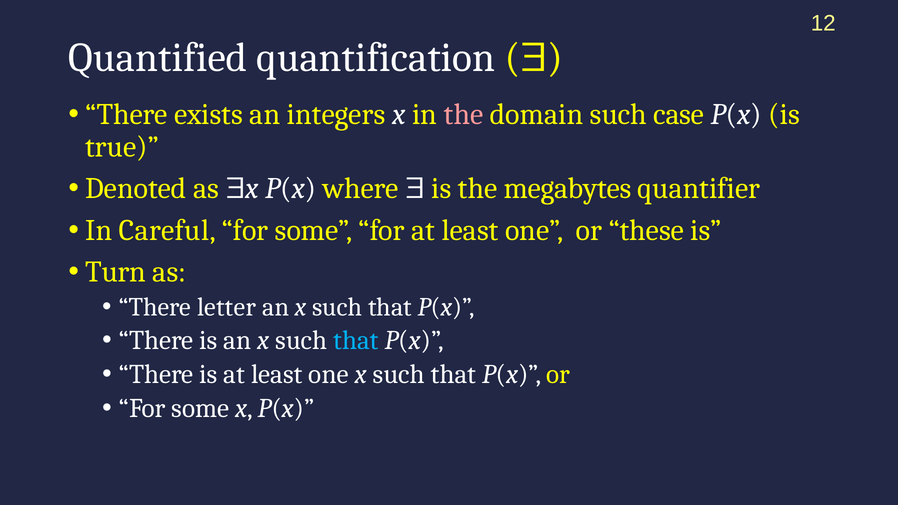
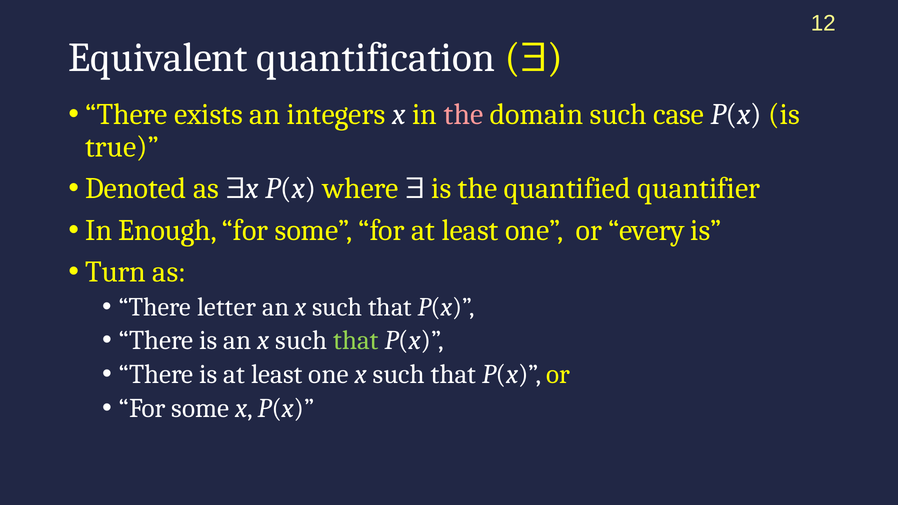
Quantified: Quantified -> Equivalent (158, 58)
megabytes: megabytes -> quantified (567, 189)
Careful: Careful -> Enough (168, 230)
these: these -> every (646, 230)
that colour: light blue -> light green (356, 340)
